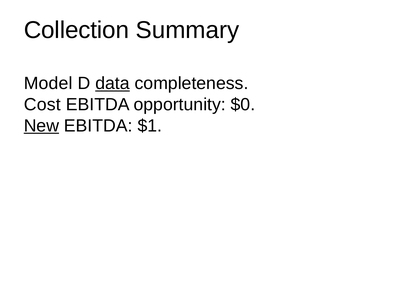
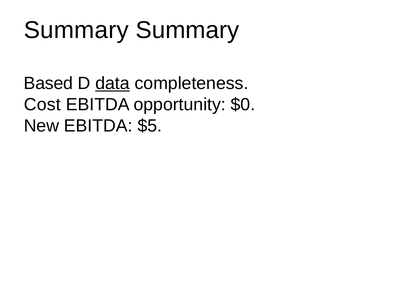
Collection: Collection -> Summary (76, 30)
Model: Model -> Based (48, 83)
New underline: present -> none (41, 126)
$1: $1 -> $5 (150, 126)
